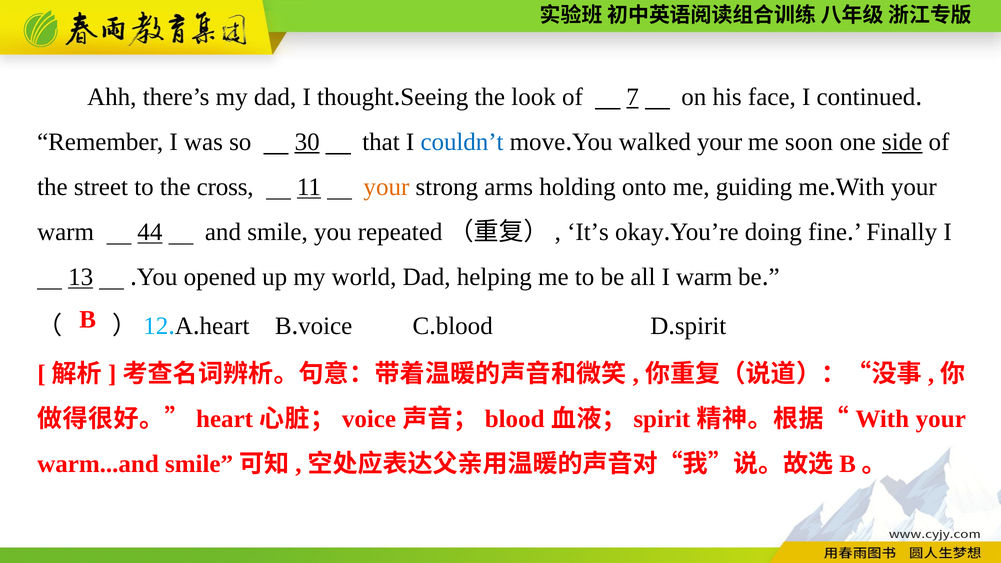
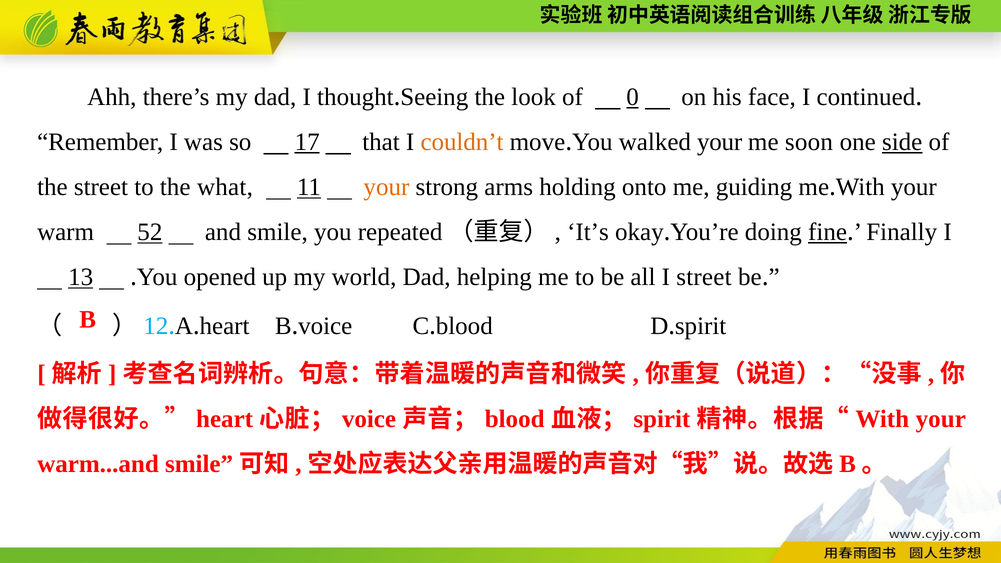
7: 7 -> 0 (633, 97)
30: 30 -> 17 (307, 142)
couldn’t colour: blue -> orange (462, 142)
cross: cross -> what (225, 187)
44: 44 -> 52 (150, 232)
fine underline: none -> present (828, 232)
I warm: warm -> street (704, 277)
